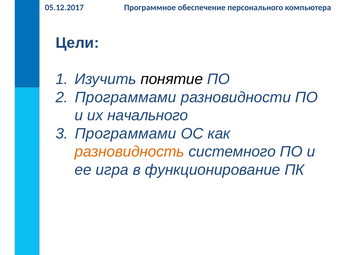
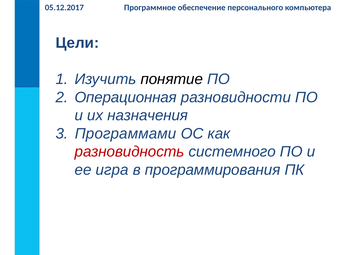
Программами: Программами -> Операционная (126, 97)
начального: начального -> назначения (148, 115)
разновидность colour: orange -> red (129, 152)
функционирование: функционирование -> программирования (213, 170)
